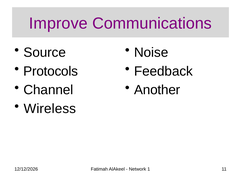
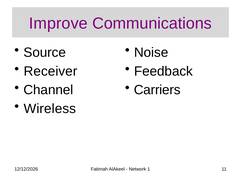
Protocols: Protocols -> Receiver (51, 71)
Another: Another -> Carriers (157, 90)
